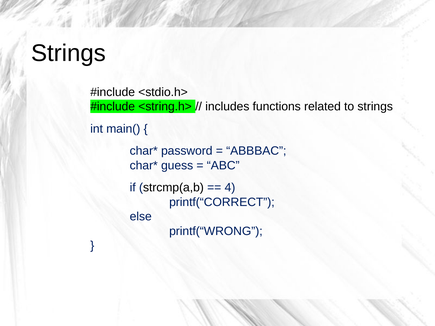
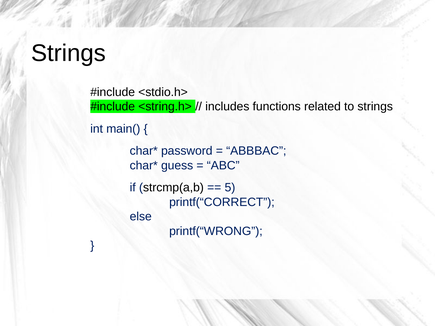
4: 4 -> 5 (230, 188)
